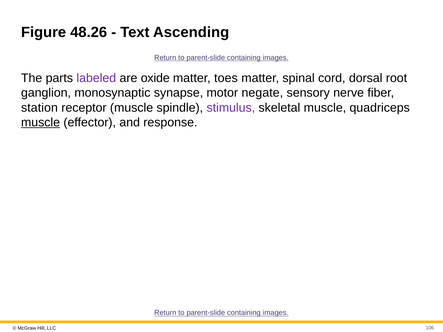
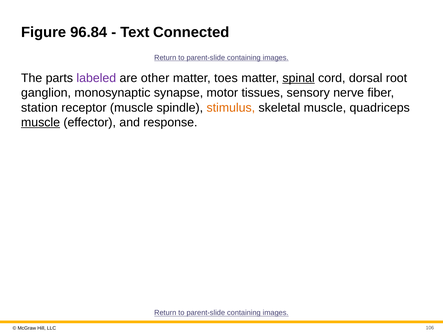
48.26: 48.26 -> 96.84 (89, 32)
Ascending: Ascending -> Connected (191, 32)
oxide: oxide -> other (155, 78)
spinal underline: none -> present (299, 78)
negate: negate -> tissues (262, 93)
stimulus colour: purple -> orange (231, 108)
